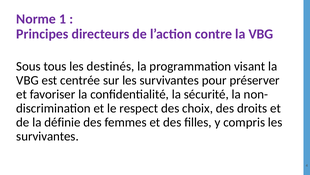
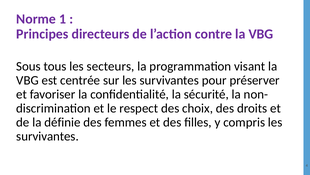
destinés: destinés -> secteurs (111, 66)
